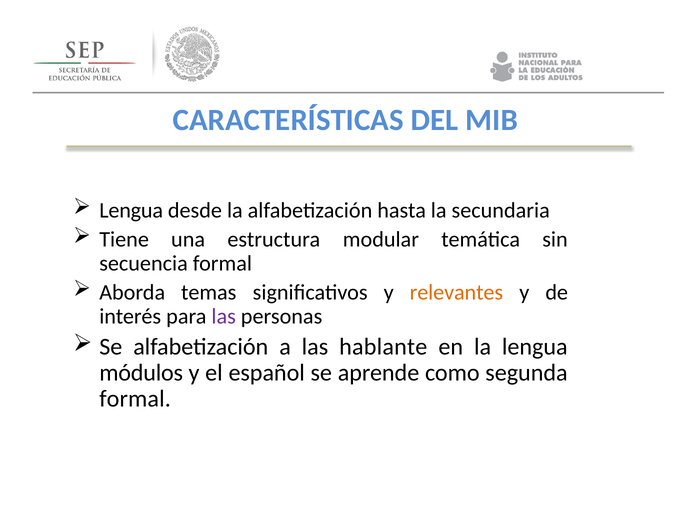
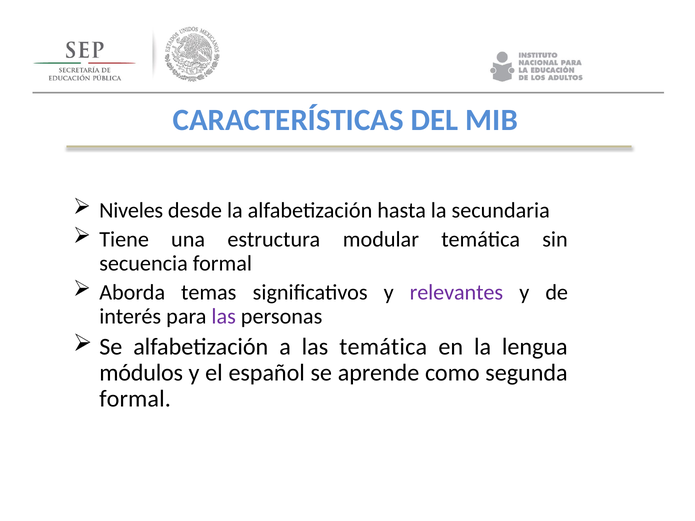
Lengua: Lengua -> Niveles (131, 210)
relevantes colour: orange -> purple (456, 292)
las hablante: hablante -> temática (383, 347)
